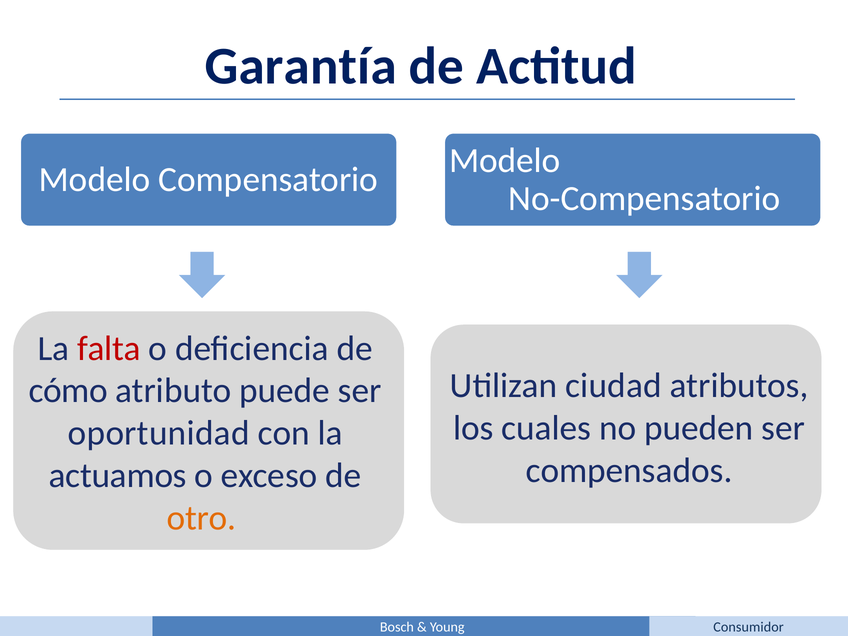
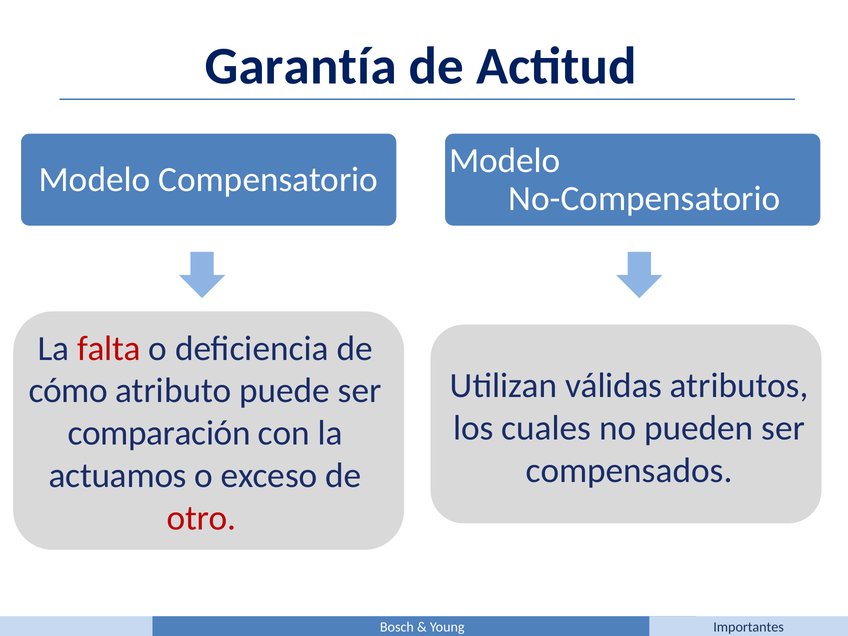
ciudad: ciudad -> válidas (614, 386)
oportunidad: oportunidad -> comparación (159, 433)
otro colour: orange -> red (201, 518)
Consumidor: Consumidor -> Importantes (749, 627)
